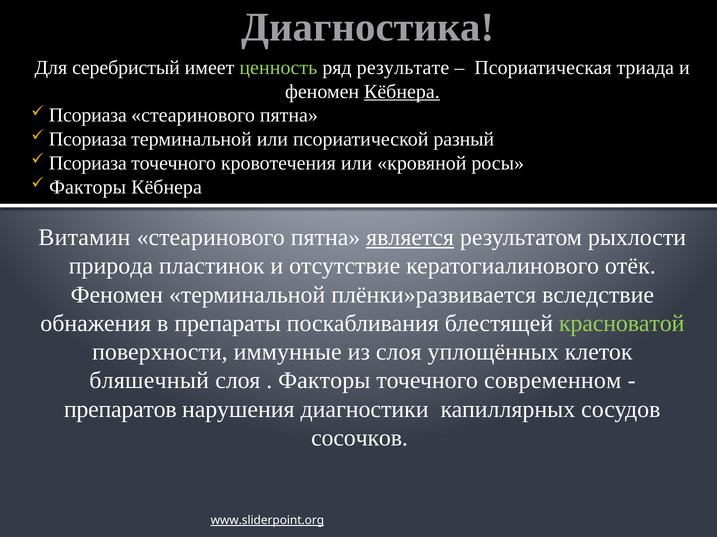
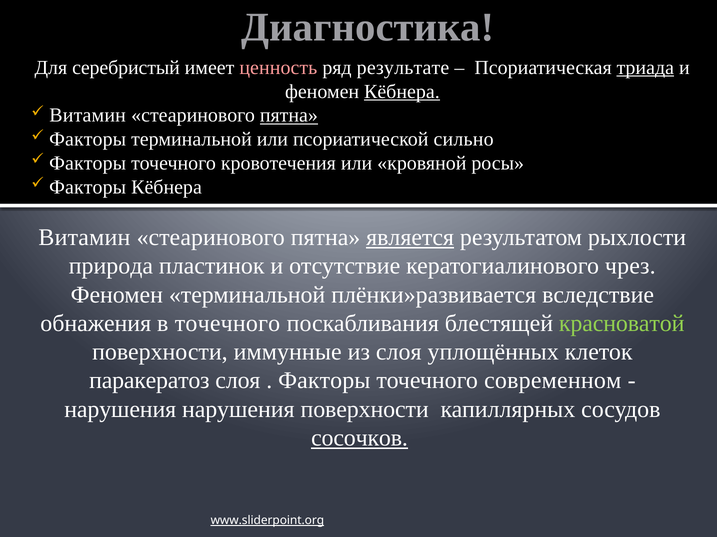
ценность colour: light green -> pink (278, 68)
триада underline: none -> present (645, 68)
Псориаза: Псориаза -> Витамин (88, 115)
пятна underline: none -> present (289, 115)
Псориаза: Псориаза -> Факторы (88, 139)
разный: разный -> сильно (464, 139)
Псориаза: Псориаза -> Факторы (88, 163)
отёк: отёк -> чрез (630, 266)
в препараты: препараты -> точечного (227, 324)
бляшечный: бляшечный -> паракератоз (149, 381)
препаратов: препаратов -> нарушения (120, 410)
нарушения диагностики: диагностики -> поверхности (365, 410)
сосочков underline: none -> present (360, 438)
